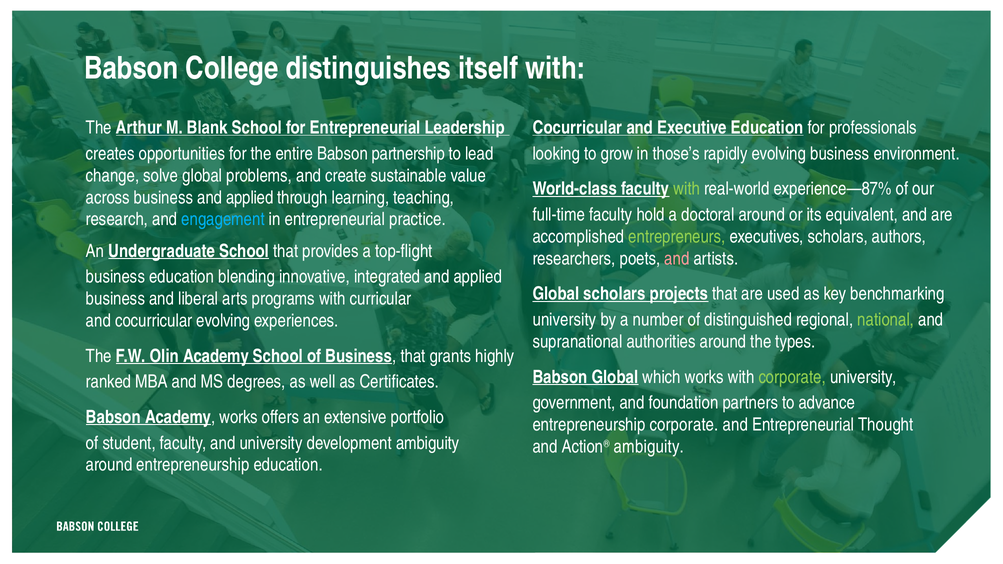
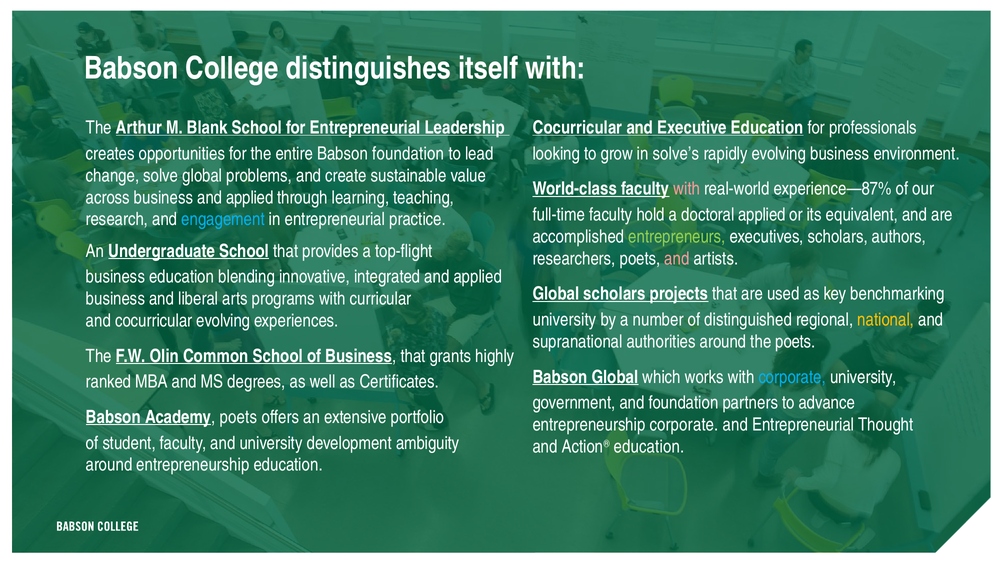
Babson partnership: partnership -> foundation (408, 154)
those’s: those’s -> solve’s (676, 154)
with colour: light green -> pink (687, 189)
doctoral around: around -> applied (762, 215)
national colour: light green -> yellow (886, 320)
the types: types -> poets (795, 342)
Olin Academy: Academy -> Common (216, 356)
corporate colour: light green -> light blue (792, 377)
Academy works: works -> poets (239, 417)
Action® ambiguity: ambiguity -> education (649, 447)
